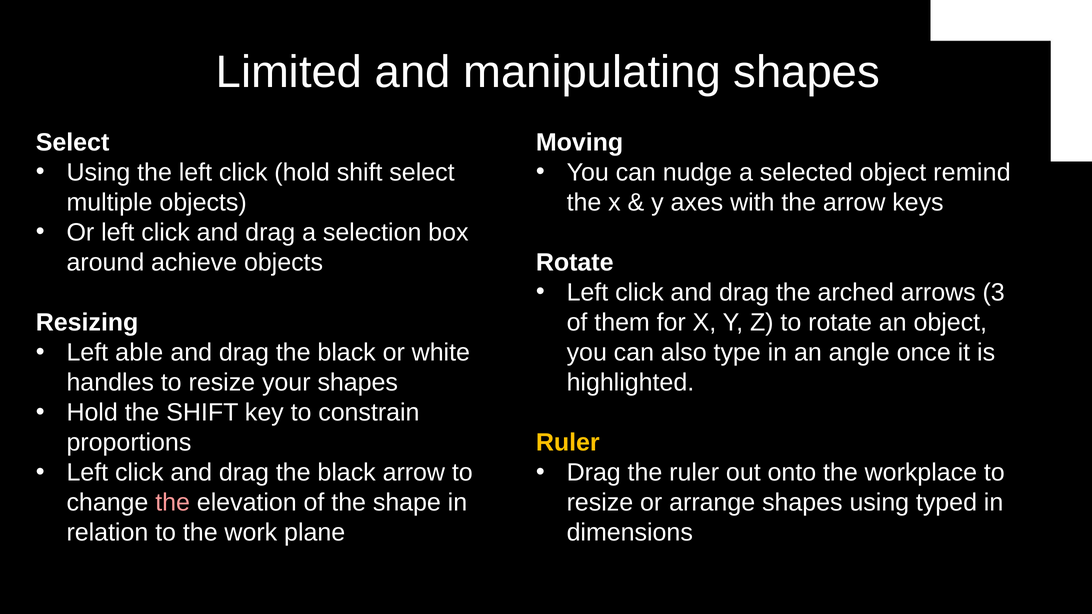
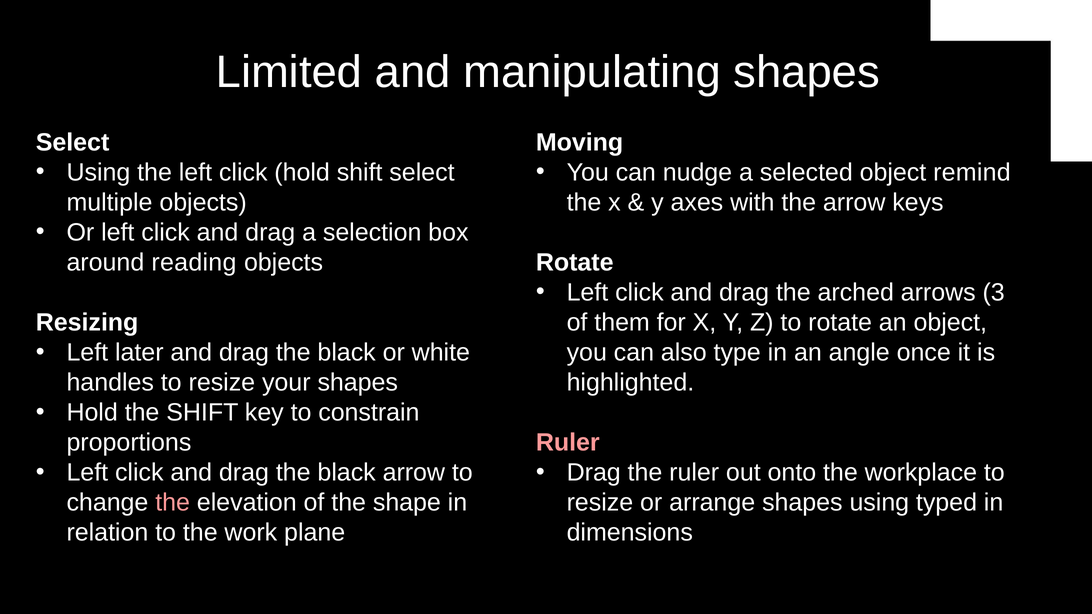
achieve: achieve -> reading (194, 263)
able: able -> later (139, 353)
Ruler colour: yellow -> pink (568, 443)
